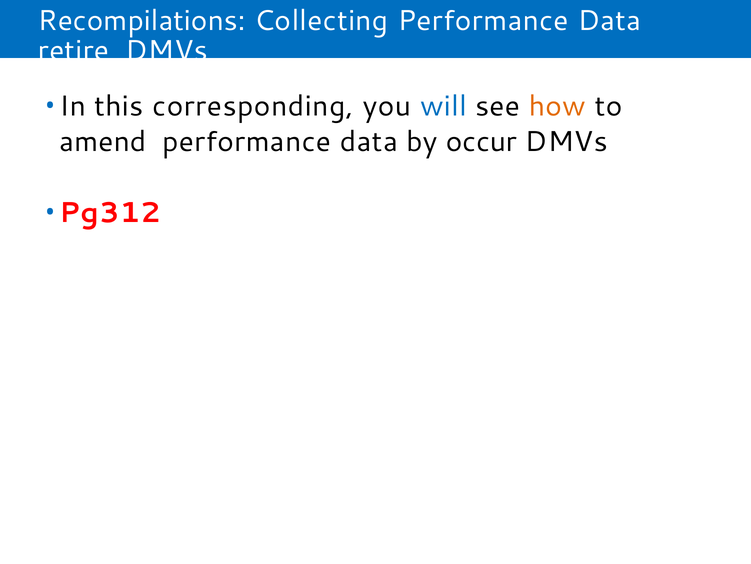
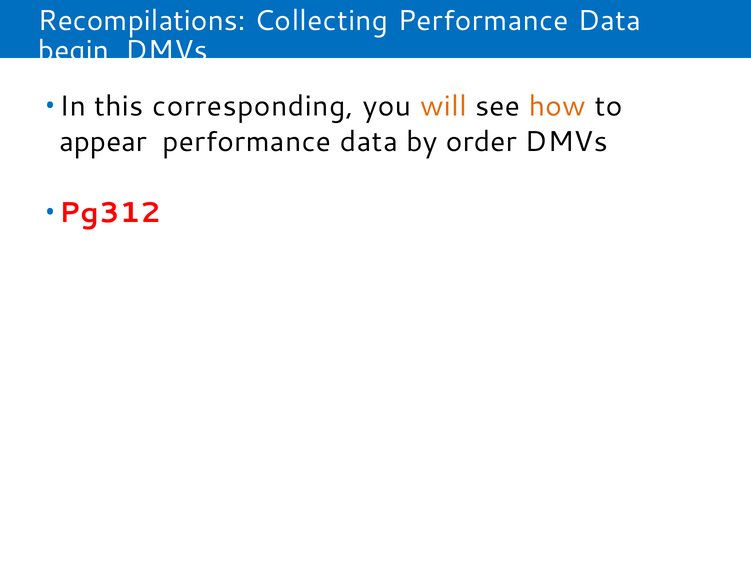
retire: retire -> begin (74, 51)
will colour: blue -> orange (444, 106)
amend: amend -> appear (103, 141)
occur: occur -> order (481, 141)
